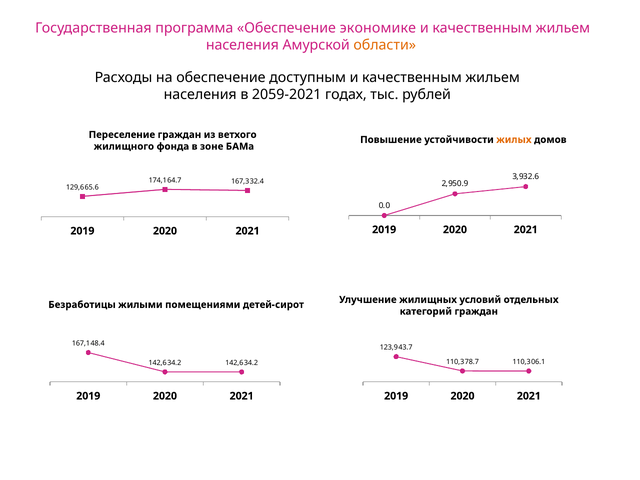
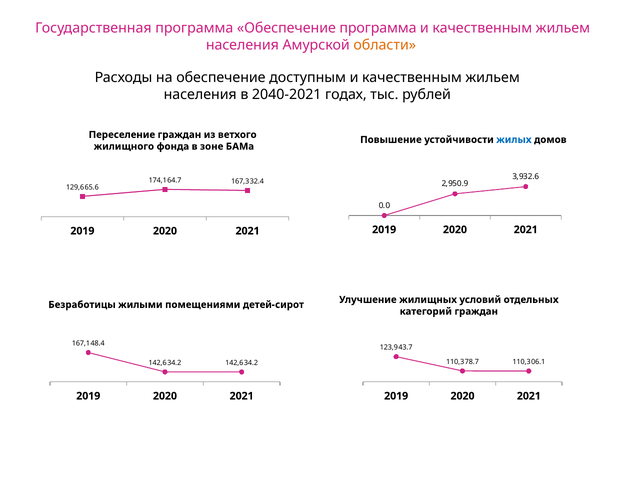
Обеспечение экономике: экономике -> программа (378, 28)
2059-2021: 2059-2021 -> 2040-2021 (287, 95)
жилых colour: orange -> blue (514, 140)
